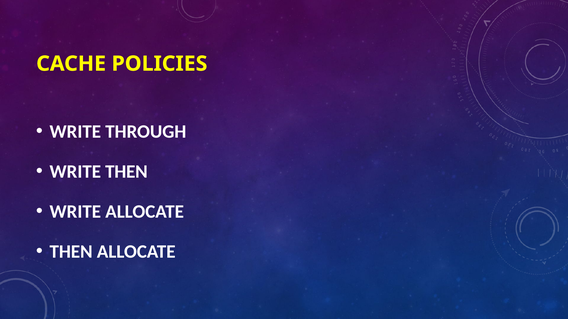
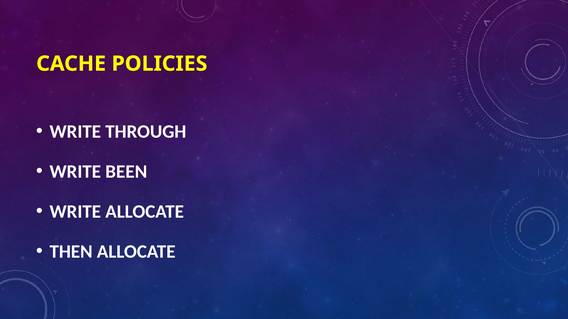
WRITE THEN: THEN -> BEEN (126, 172)
